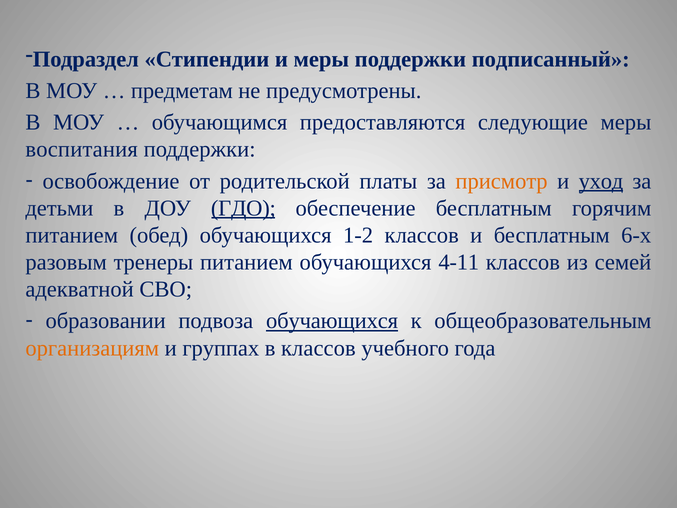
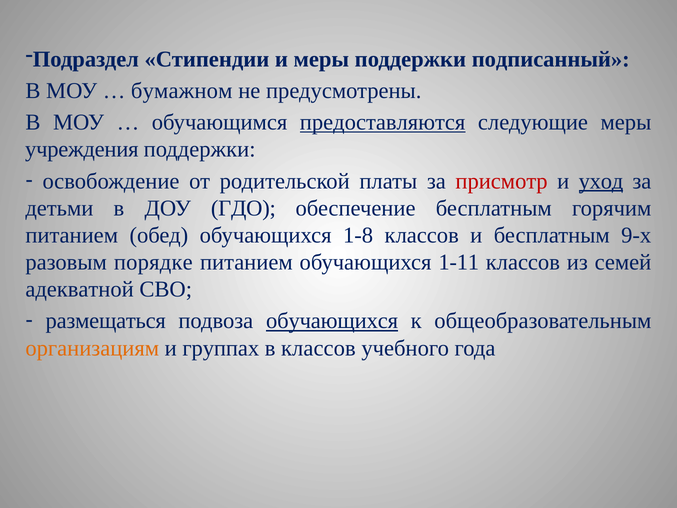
предметам: предметам -> бумажном (182, 91)
предоставляются underline: none -> present (383, 122)
воспитания: воспитания -> учреждения (82, 149)
присмотр colour: orange -> red (502, 181)
ГДО underline: present -> none (243, 208)
1-2: 1-2 -> 1-8 (358, 235)
6-х: 6-х -> 9-х (636, 235)
тренеры: тренеры -> порядке (153, 262)
4-11: 4-11 -> 1-11 (459, 262)
образовании: образовании -> размещаться (106, 321)
